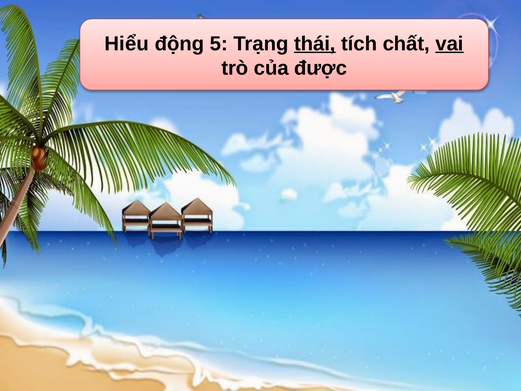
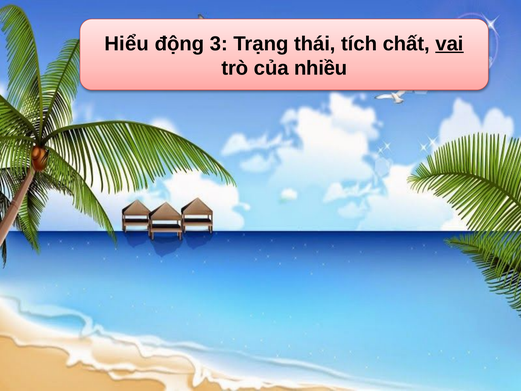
5: 5 -> 3 (219, 44)
thái underline: present -> none (315, 44)
được: được -> nhiều (321, 68)
